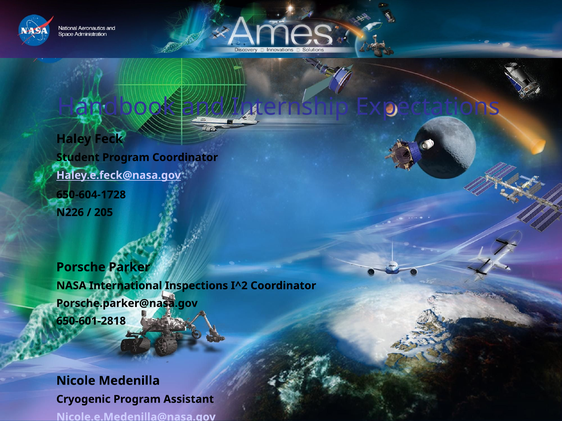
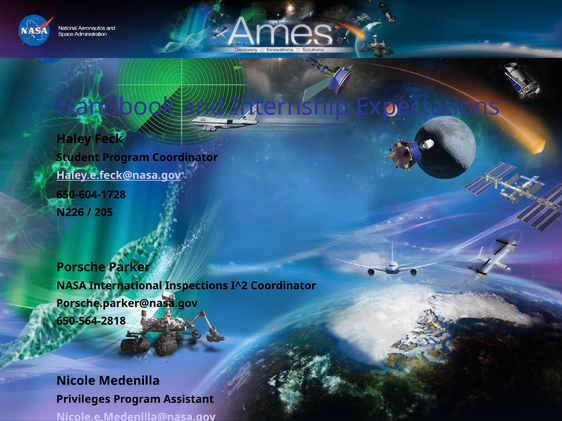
650-601-2818: 650-601-2818 -> 650-564-2818 (91, 321)
Cryogenic: Cryogenic -> Privileges (83, 400)
